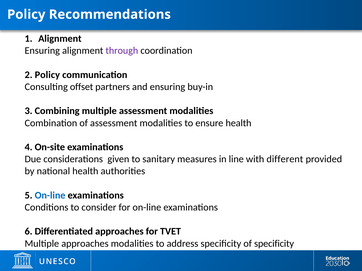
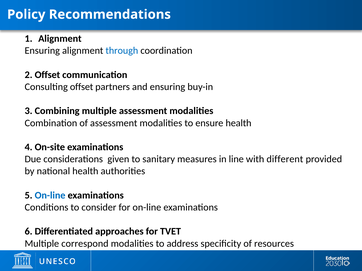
through colour: purple -> blue (122, 51)
2 Policy: Policy -> Offset (47, 75)
Multiple approaches: approaches -> correspond (85, 244)
of specificity: specificity -> resources (274, 244)
